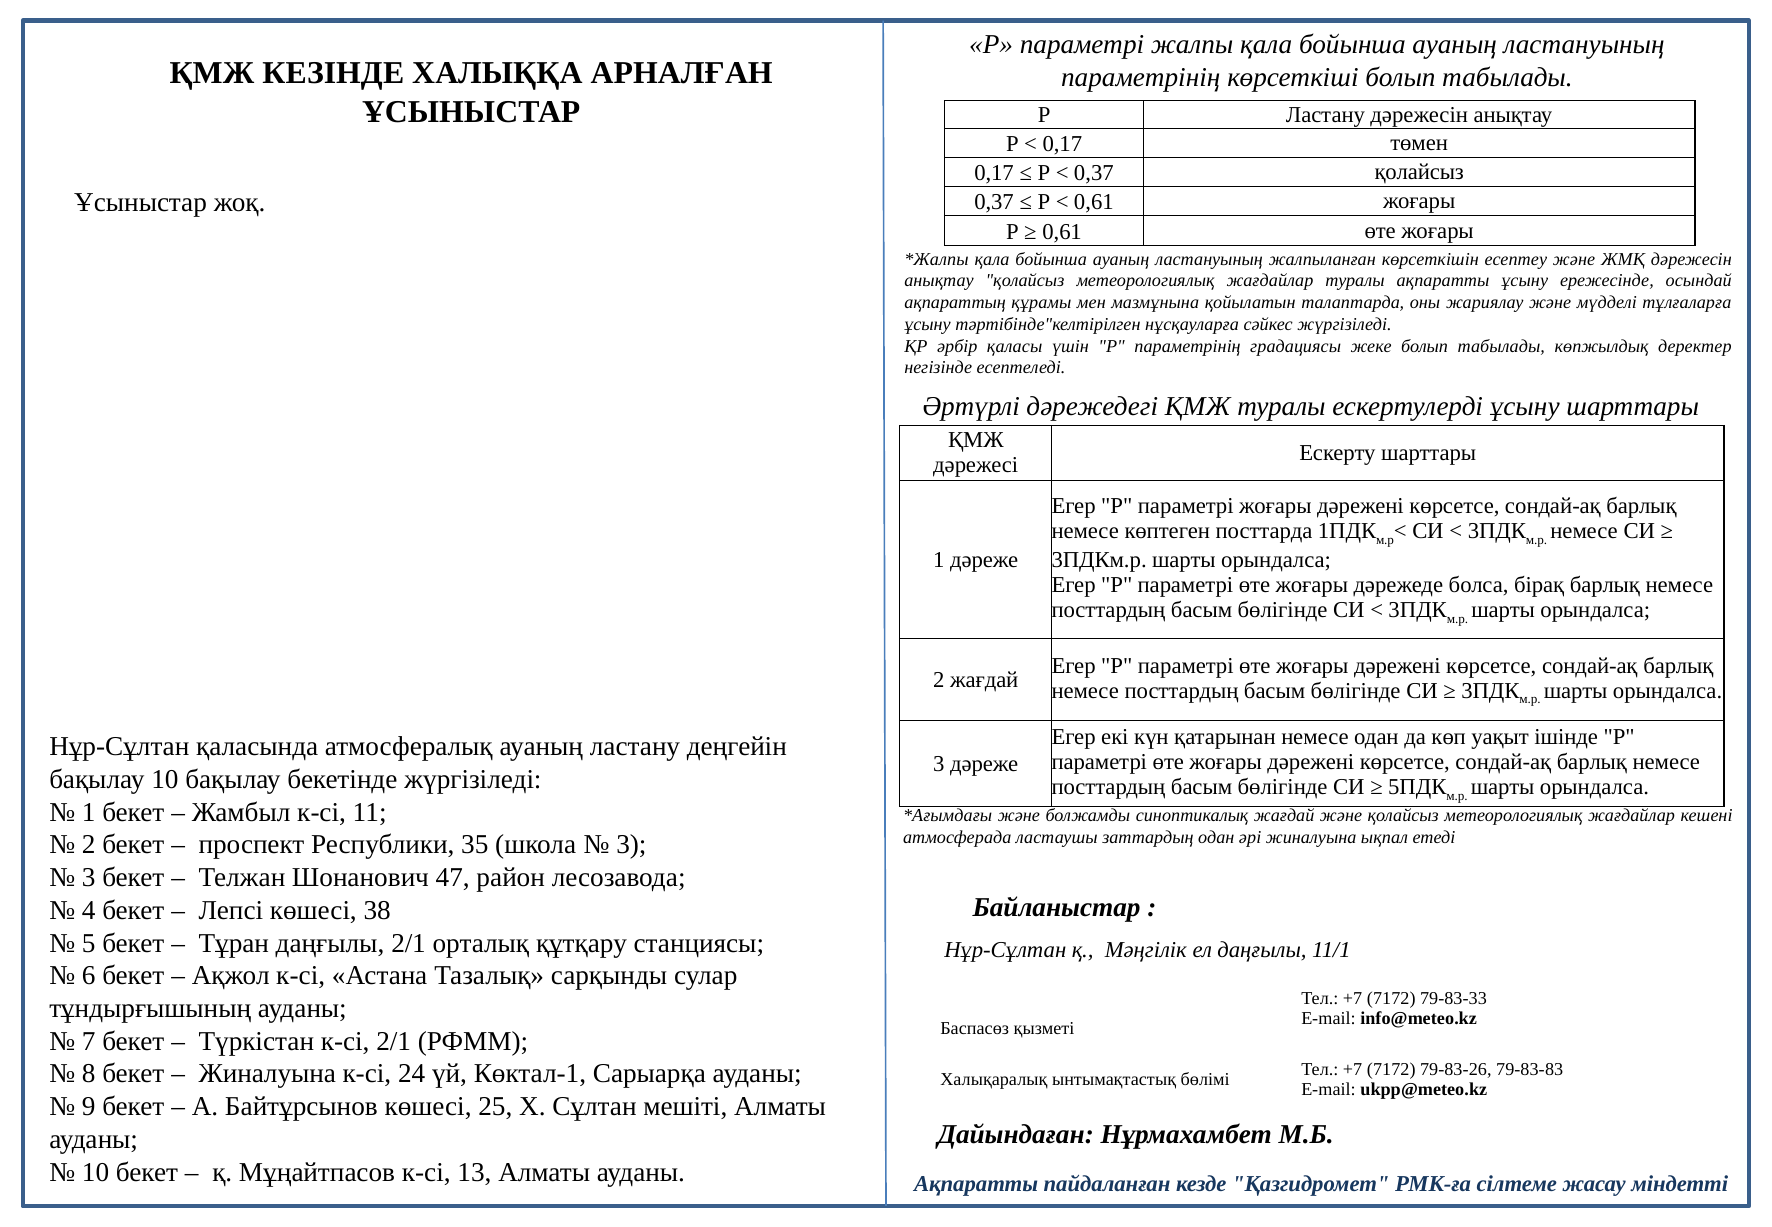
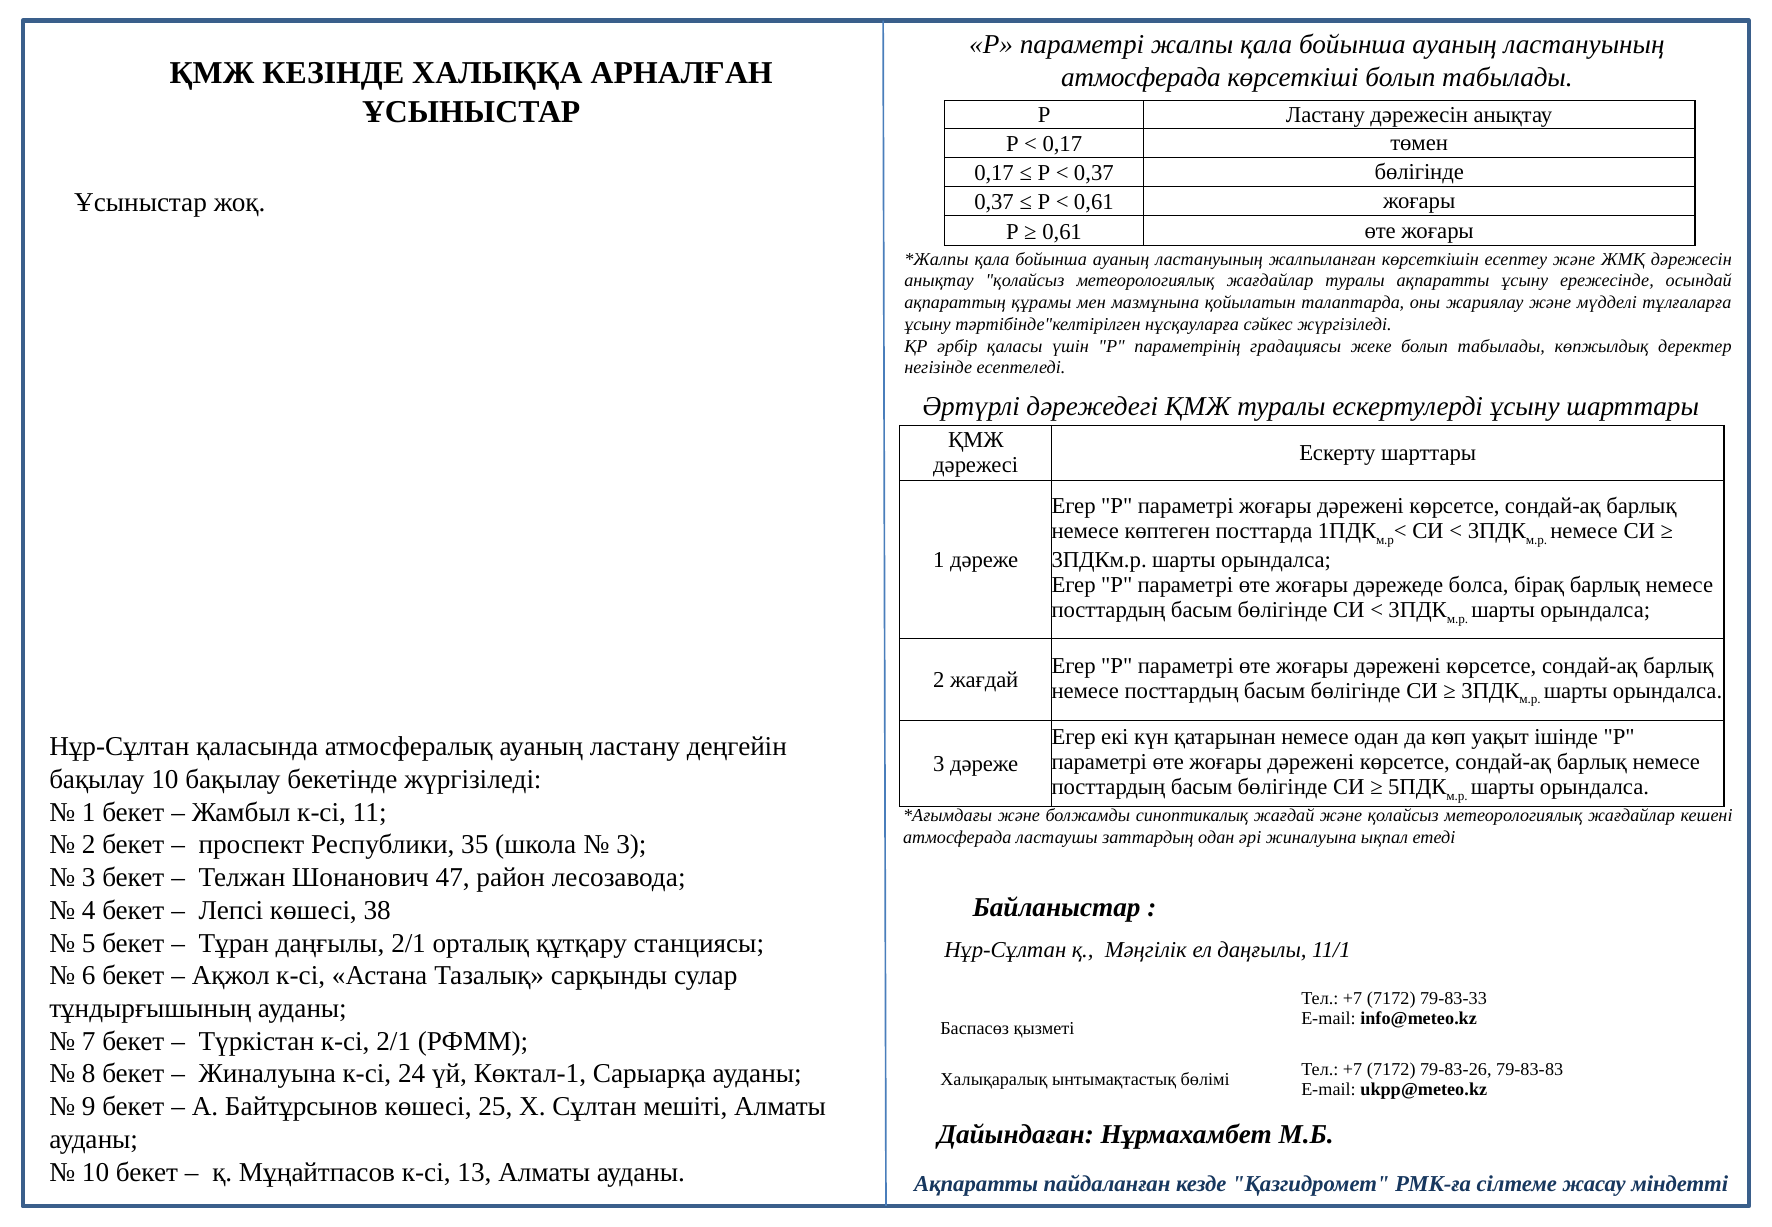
параметрінің: параметрінің -> атмосферада (1141, 77)
0,37 қолайсыз: қолайсыз -> бөлігінде (1419, 172)
